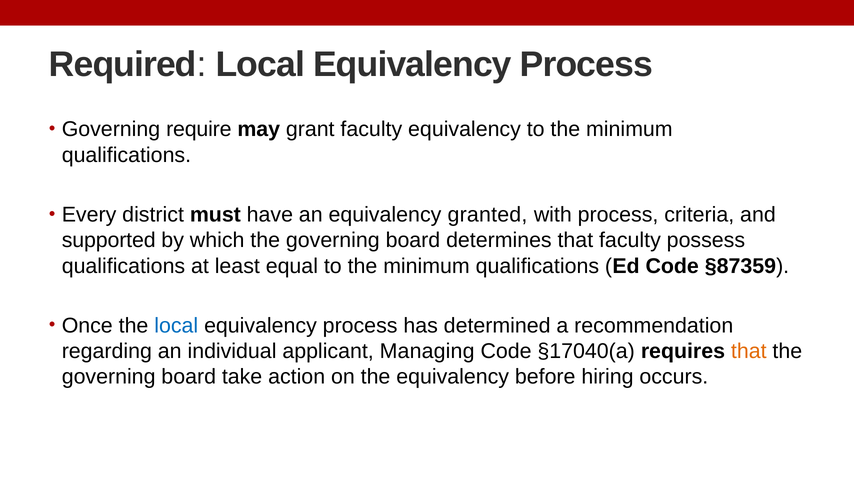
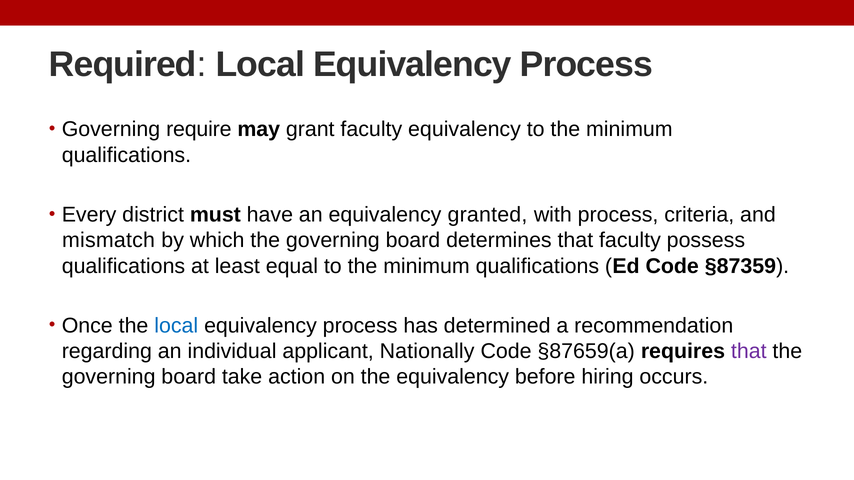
supported: supported -> mismatch (109, 241)
Managing: Managing -> Nationally (427, 352)
§17040(a: §17040(a -> §87659(a (586, 352)
that colour: orange -> purple (749, 352)
